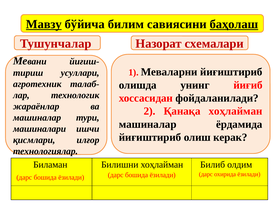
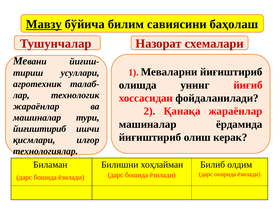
баҳолаш underline: present -> none (234, 24)
Қанақа хоҳлайман: хоҳлайман -> жараёнлар (236, 111)
машиналари: машиналари -> йиғиштириб (40, 129)
